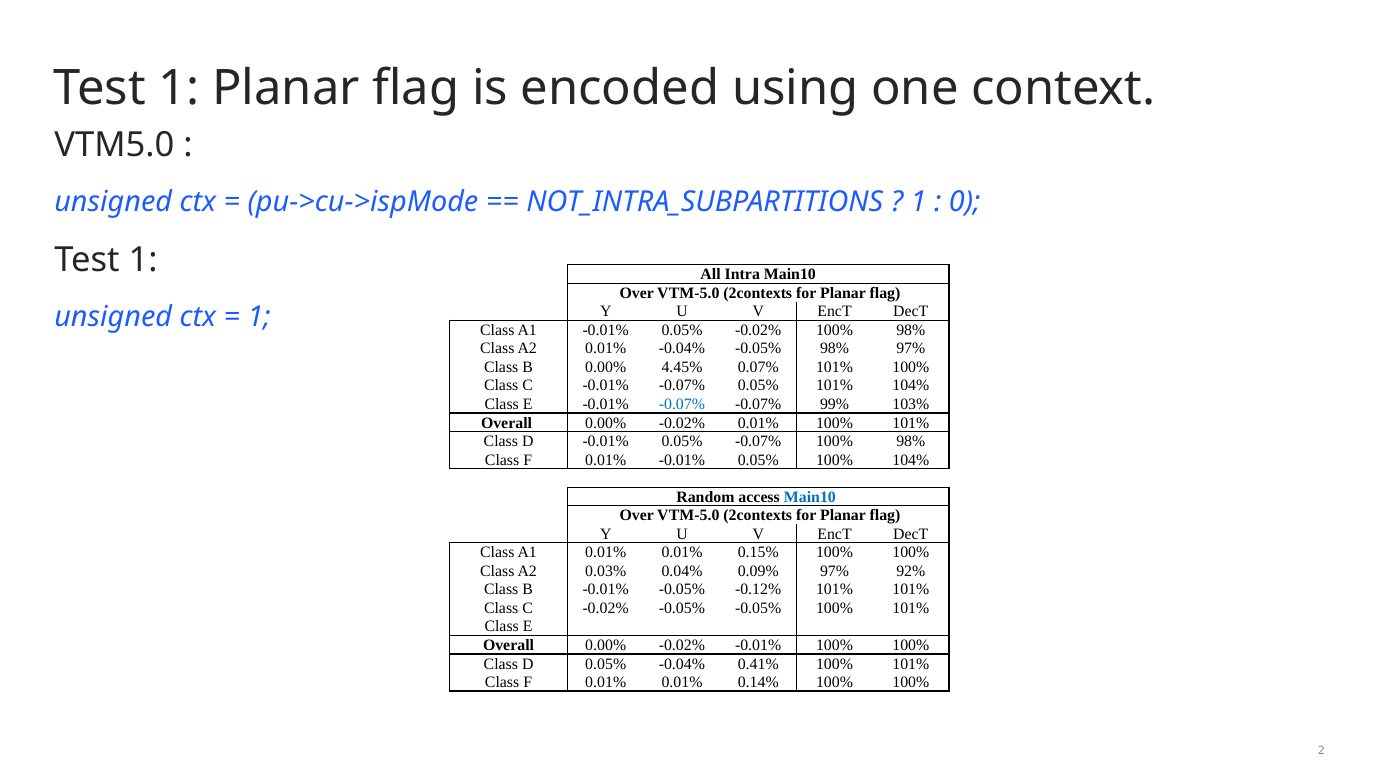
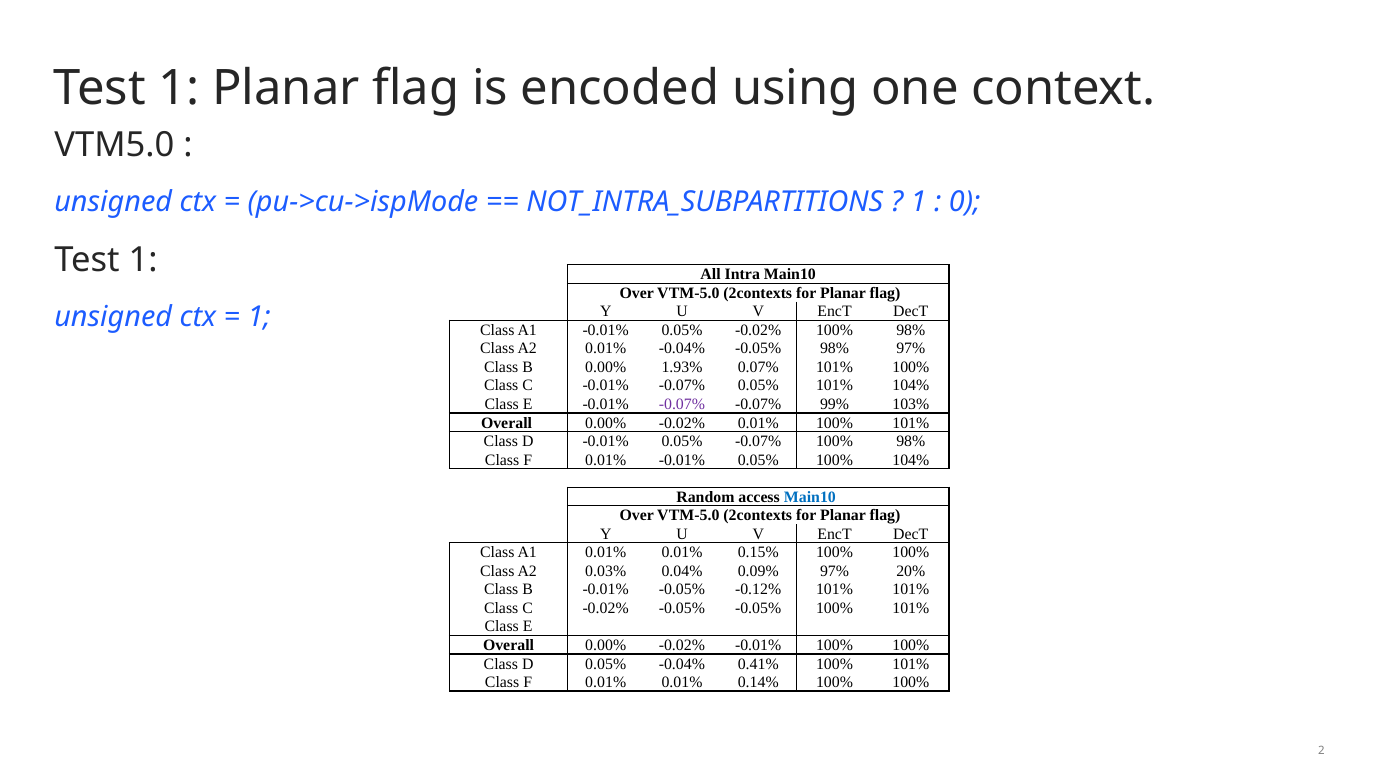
4.45%: 4.45% -> 1.93% (682, 367)
-0.07% colour: blue -> purple (682, 404)
92%: 92% -> 20% (911, 571)
